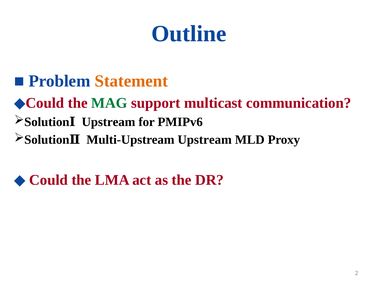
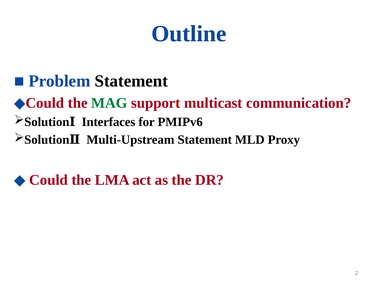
Statement colour: orange -> black (131, 81)
Upstream: Upstream -> Interfaces (109, 122)
Multi-Upstream Upstream: Upstream -> Statement (205, 140)
